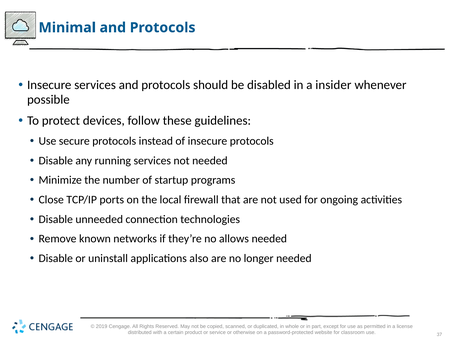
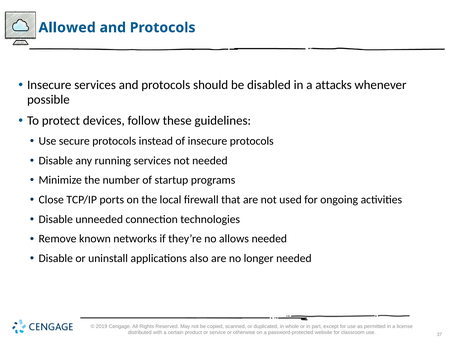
Minimal: Minimal -> Allowed (67, 28)
insider: insider -> attacks (334, 85)
